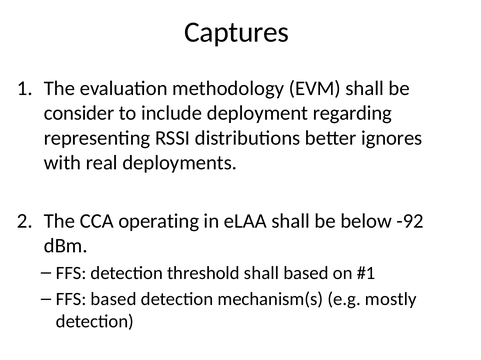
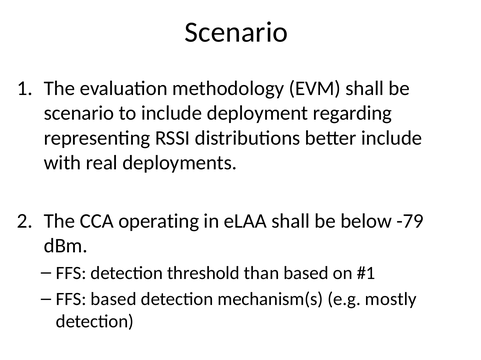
Captures: Captures -> Scenario (236, 32)
consider: consider -> scenario (79, 113)
better ignores: ignores -> include (392, 138)
-92: -92 -> -79 (410, 221)
threshold shall: shall -> than (262, 273)
